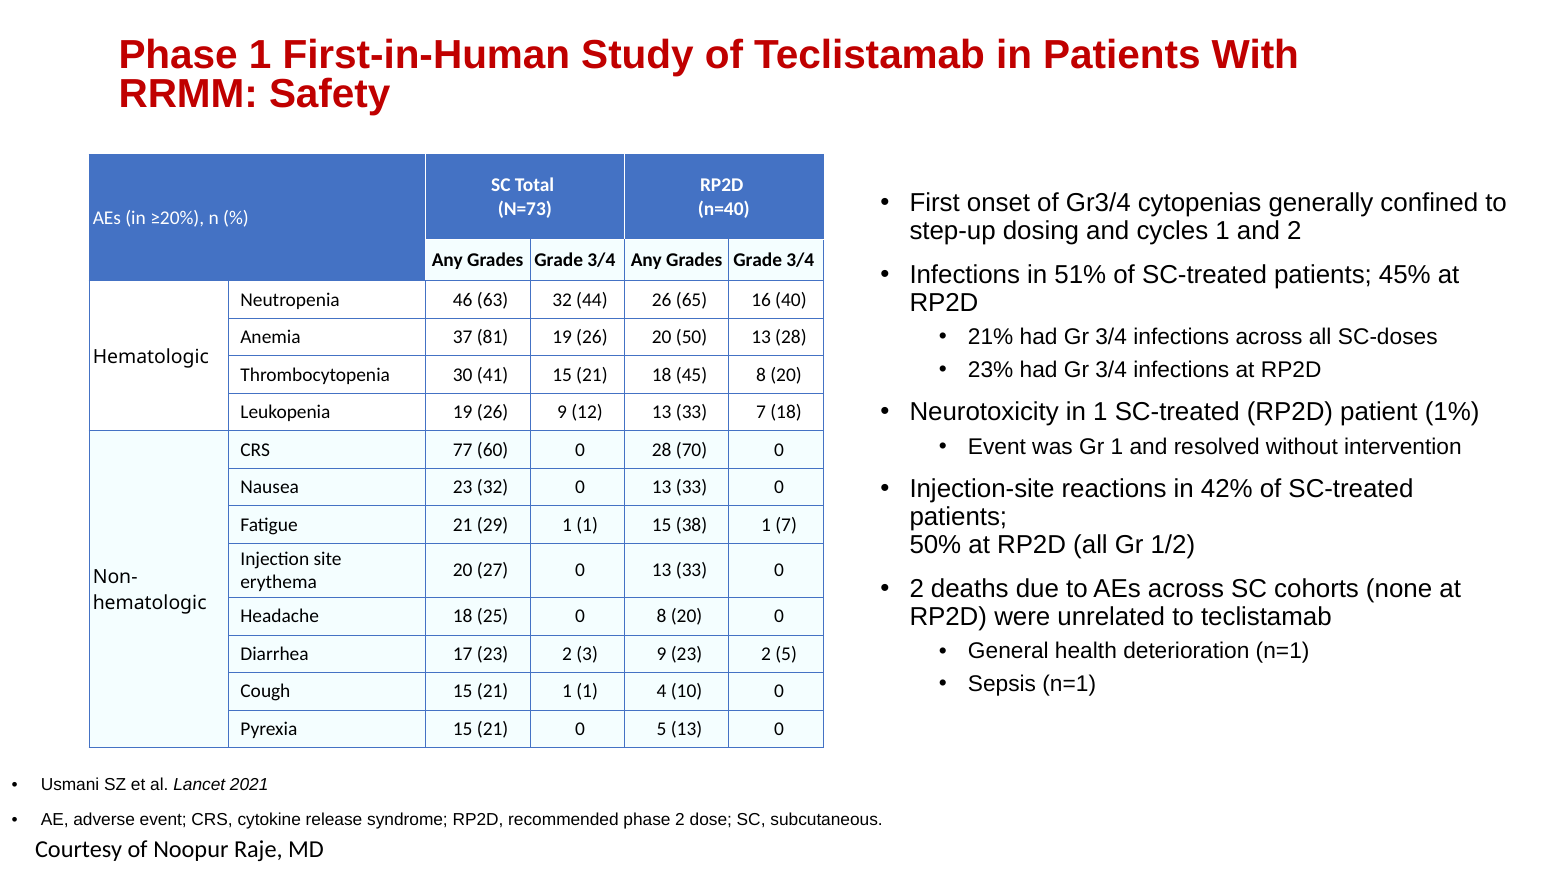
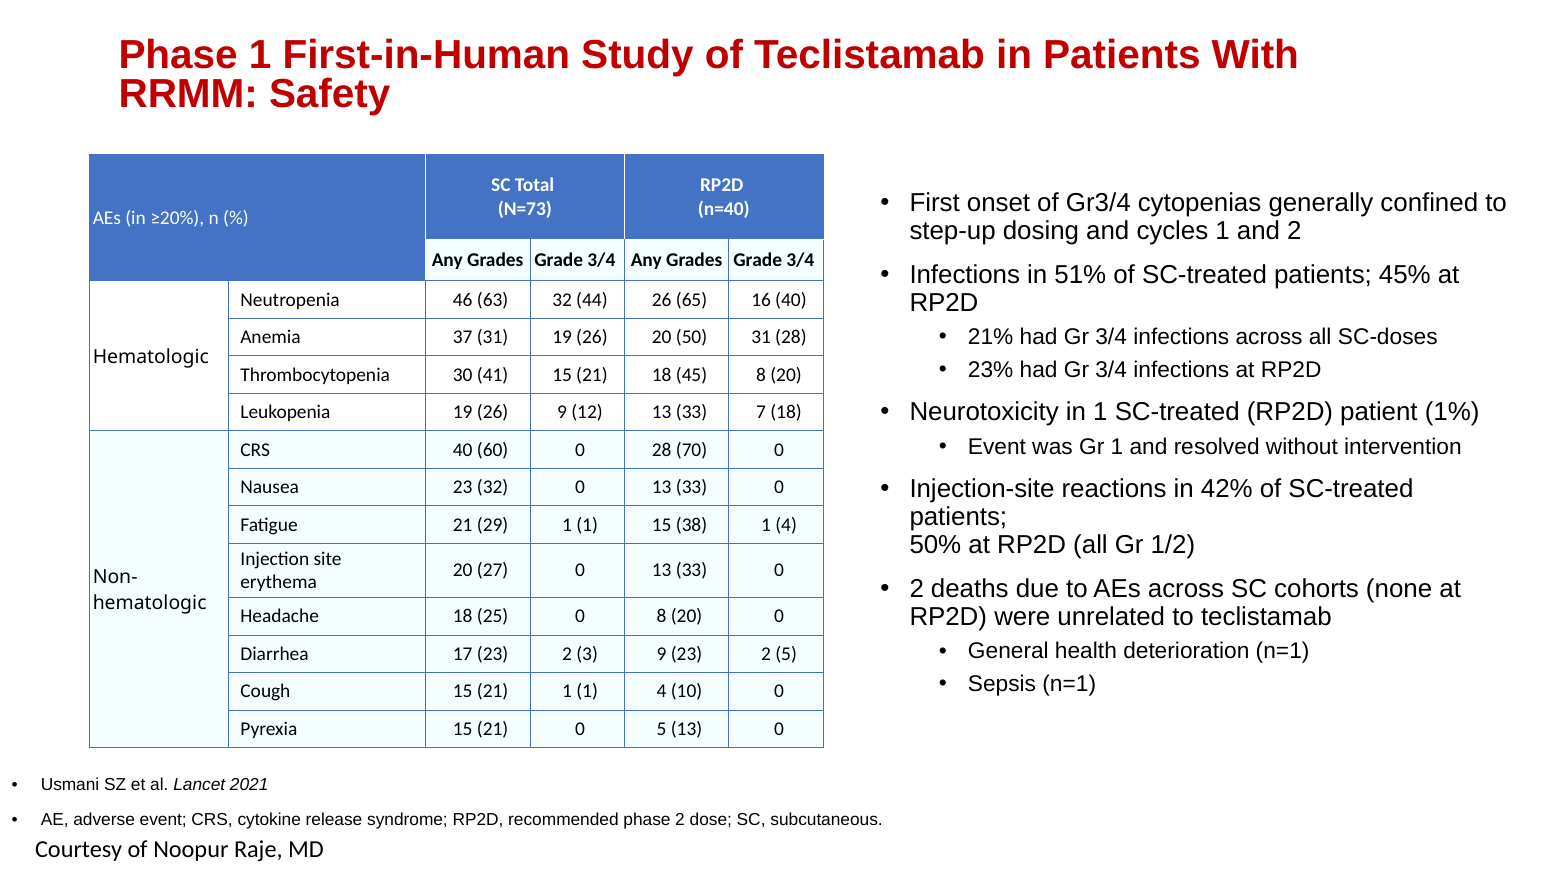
37 81: 81 -> 31 (493, 337)
50 13: 13 -> 31 (761, 337)
CRS 77: 77 -> 40 (463, 450)
38 1 7: 7 -> 4 (786, 525)
